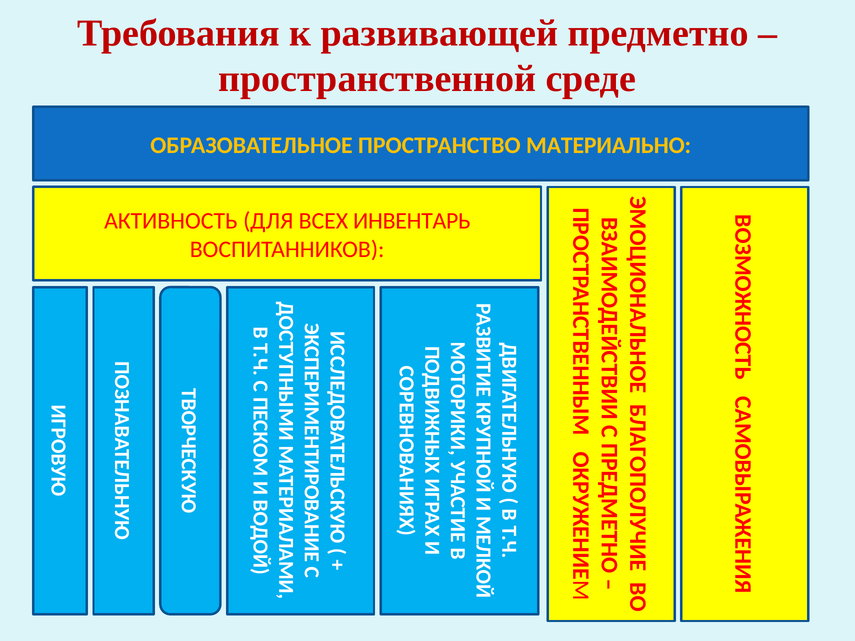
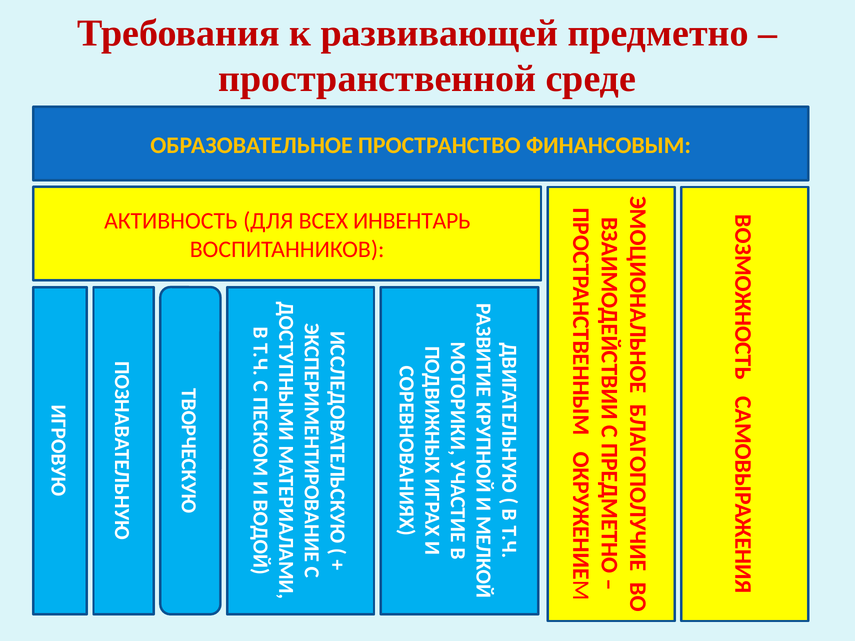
МАТЕРИАЛЬНО: МАТЕРИАЛЬНО -> ФИНАНСОВЫМ (609, 145)
